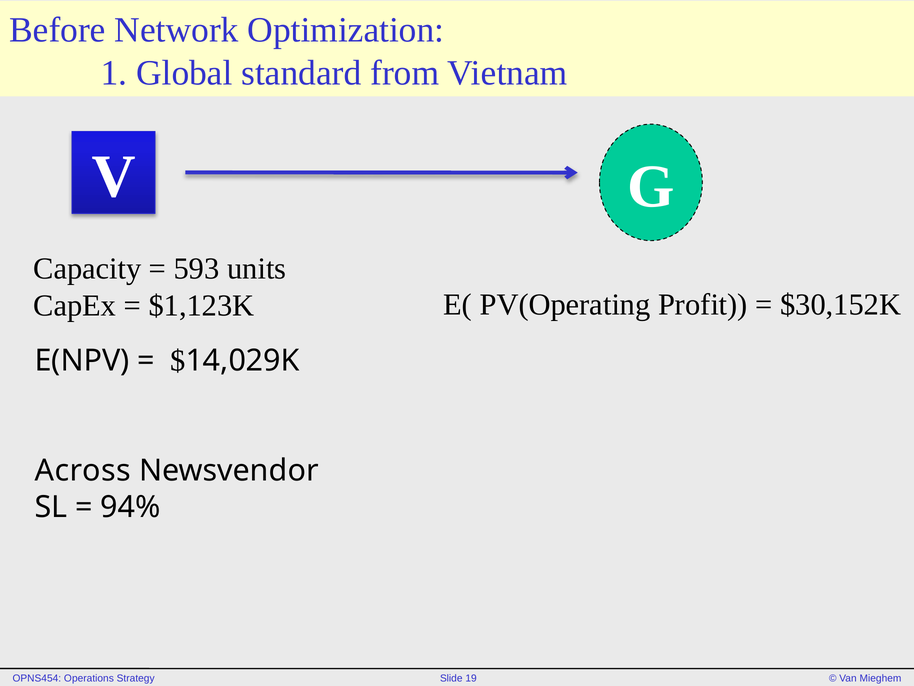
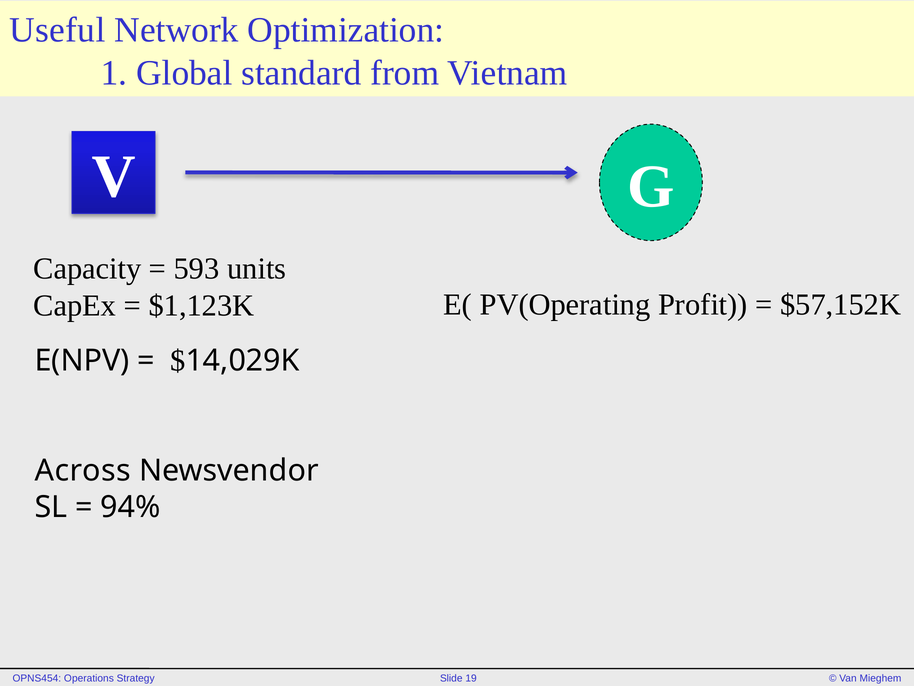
Before: Before -> Useful (57, 30)
$30,152K: $30,152K -> $57,152K (841, 304)
